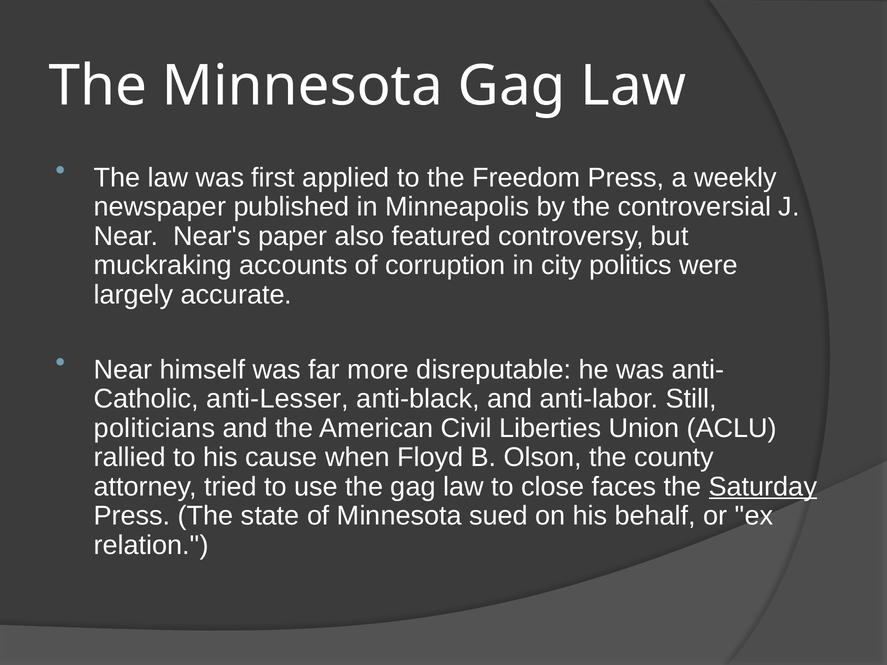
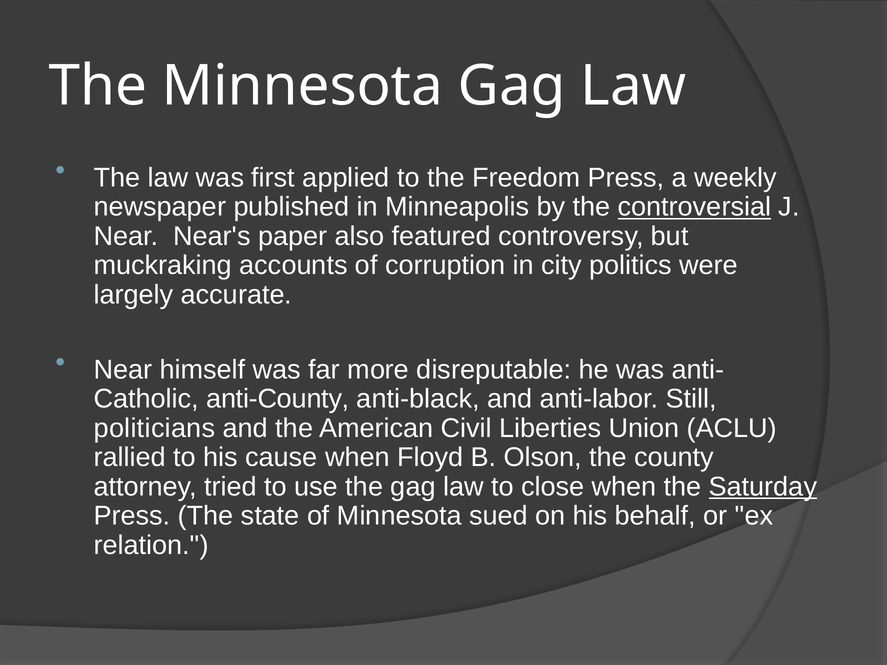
controversial underline: none -> present (694, 207)
anti-Lesser: anti-Lesser -> anti-County (278, 399)
close faces: faces -> when (624, 487)
